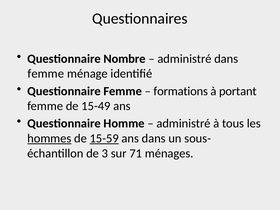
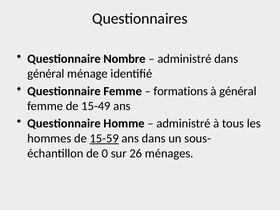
femme: femme -> général (46, 74)
à portant: portant -> général (238, 91)
hommes underline: present -> none (49, 138)
3: 3 -> 0 (105, 153)
71: 71 -> 26 (136, 153)
